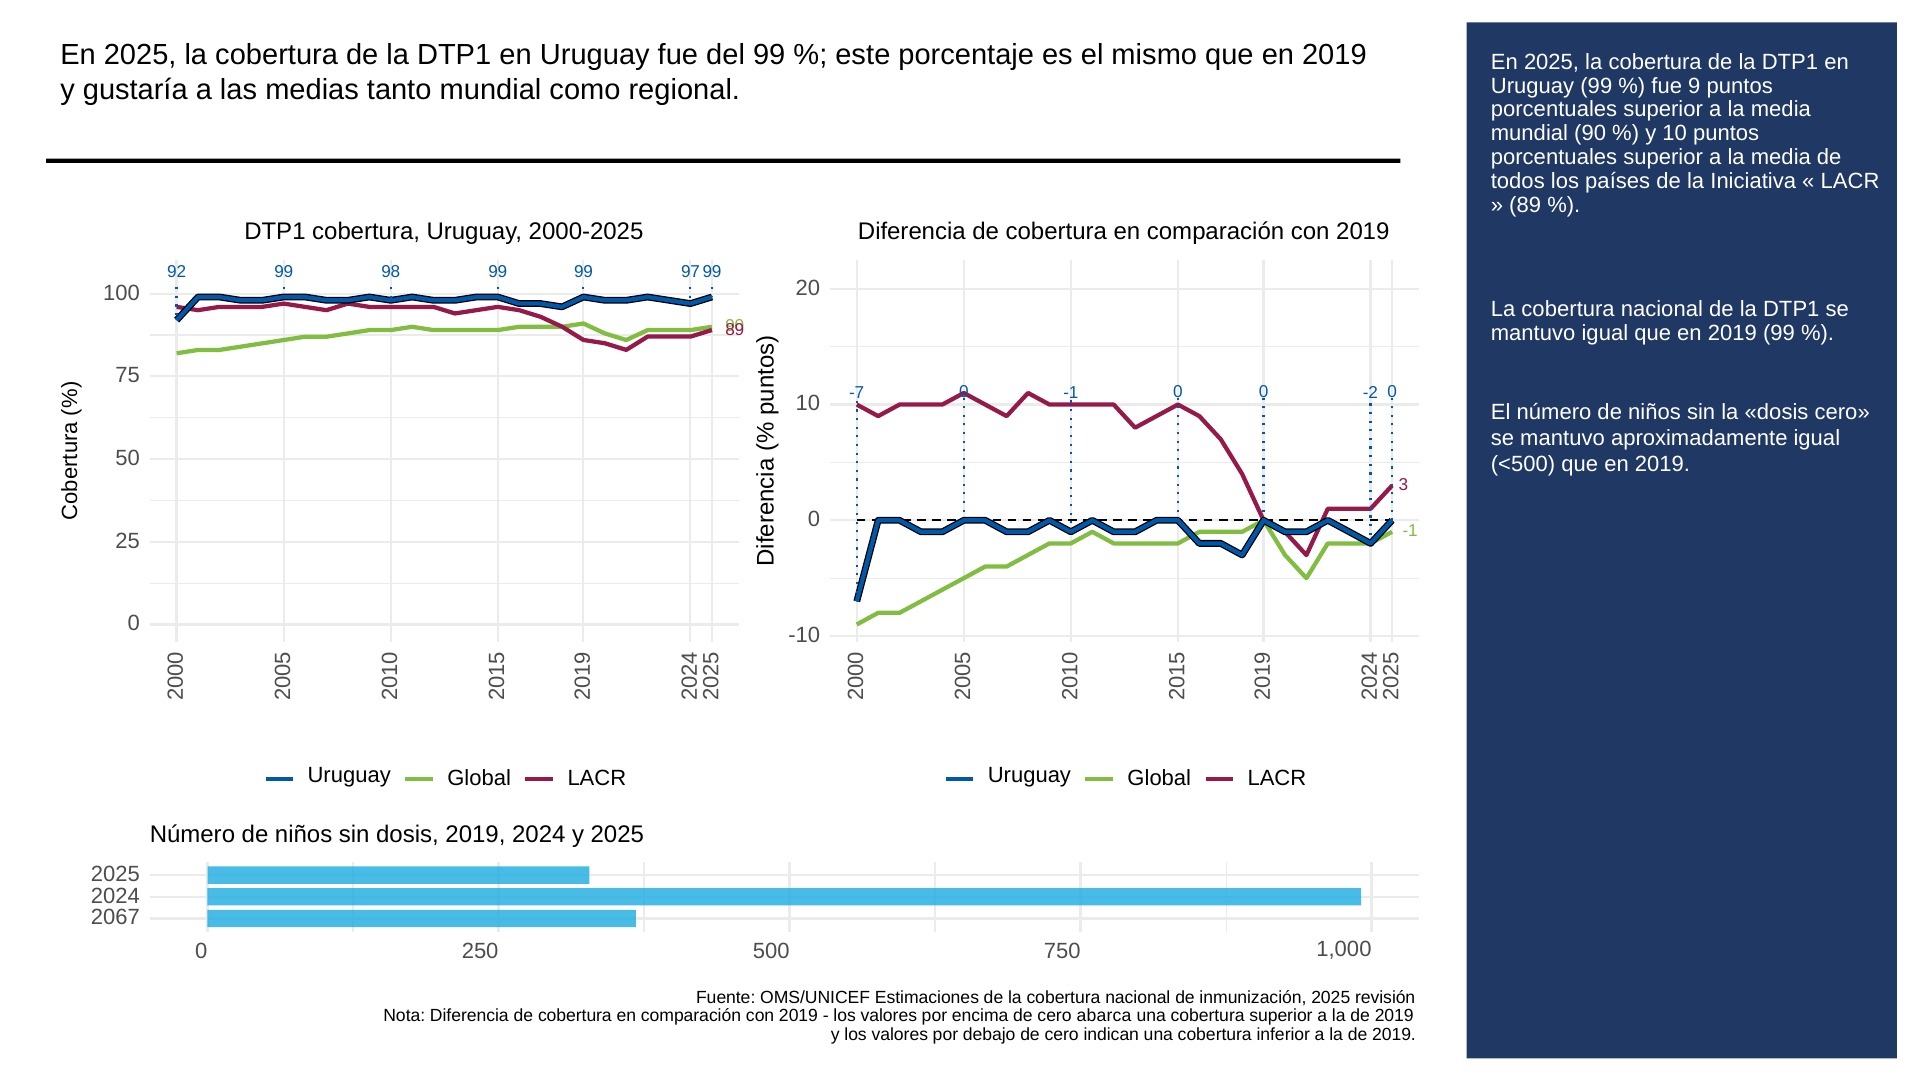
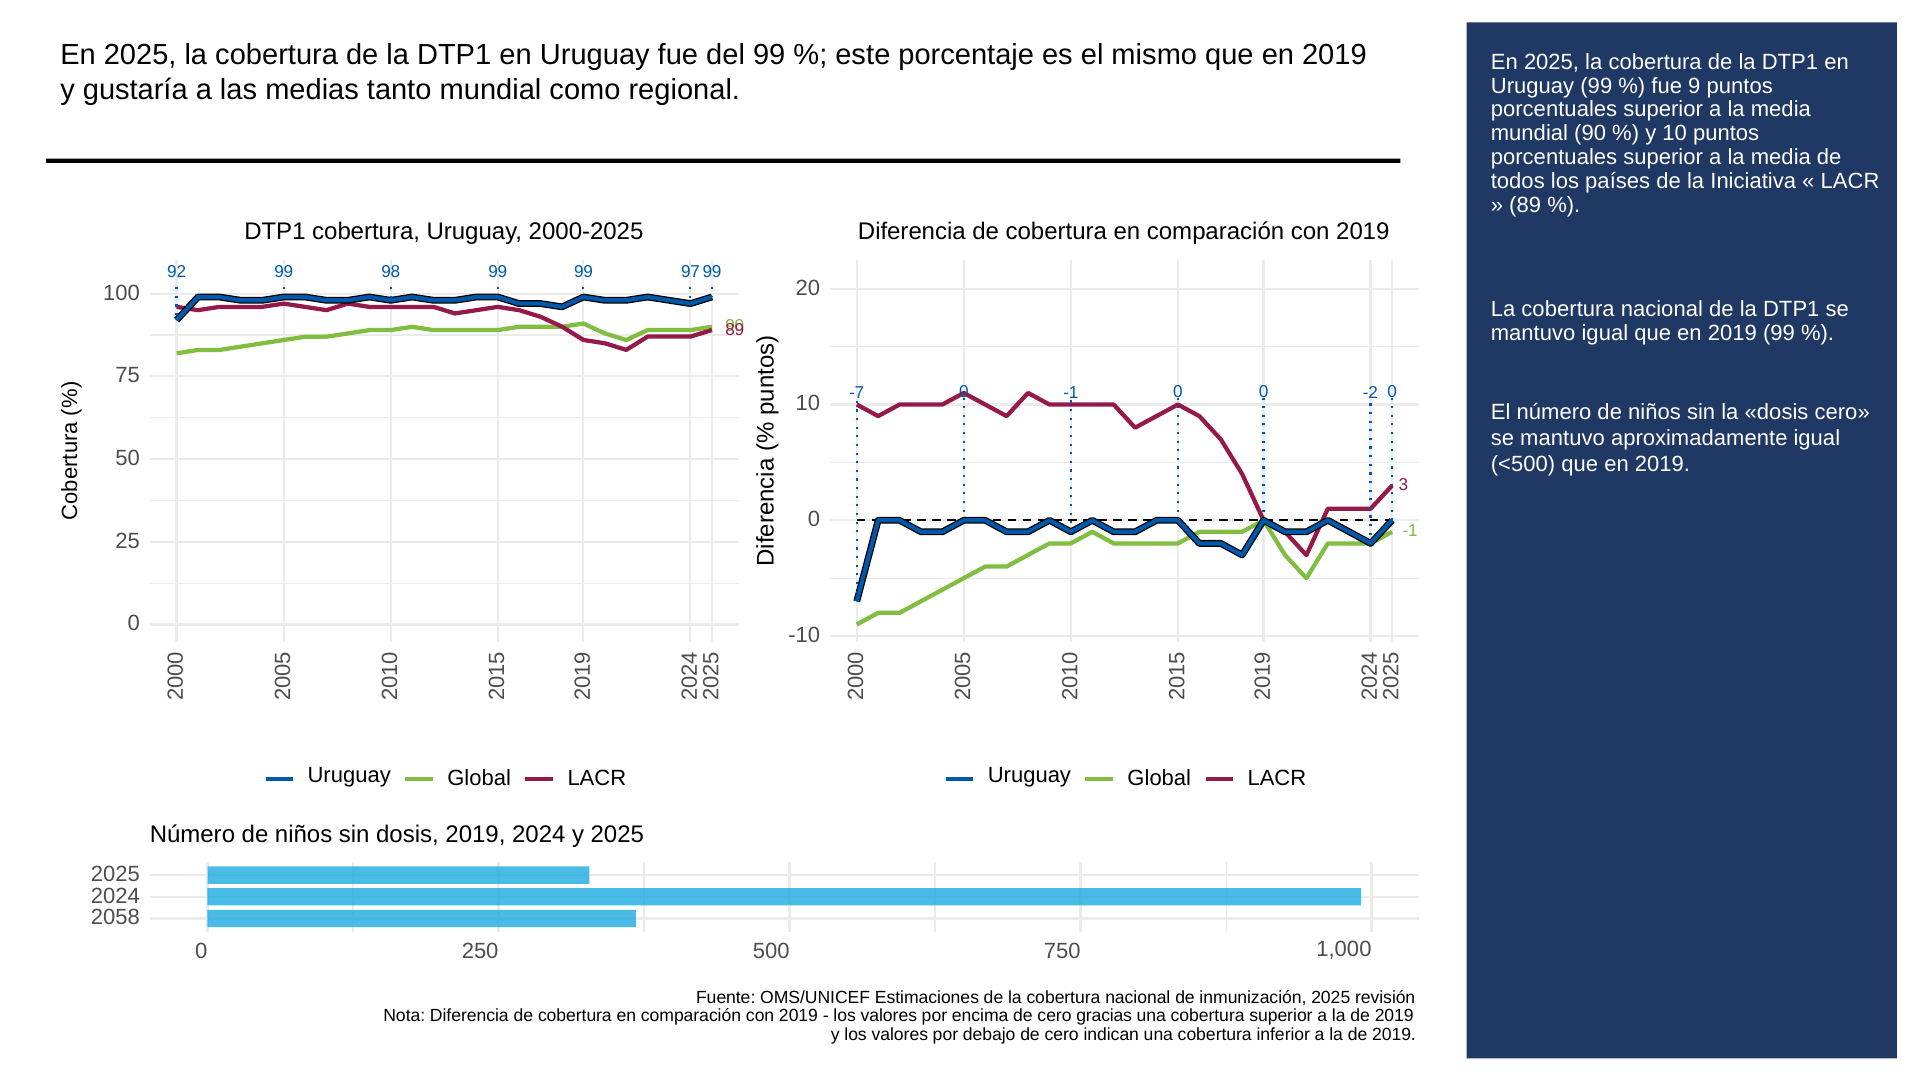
2067: 2067 -> 2058 (115, 917)
abarca: abarca -> gracias (1104, 1016)
